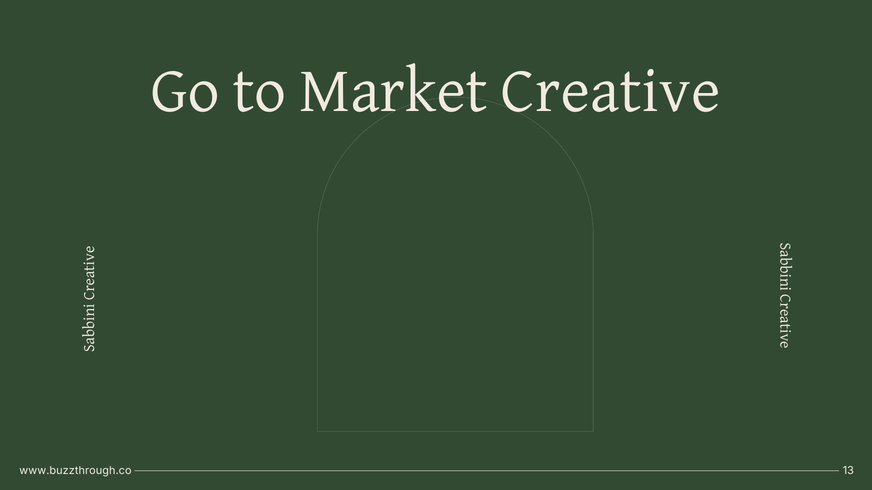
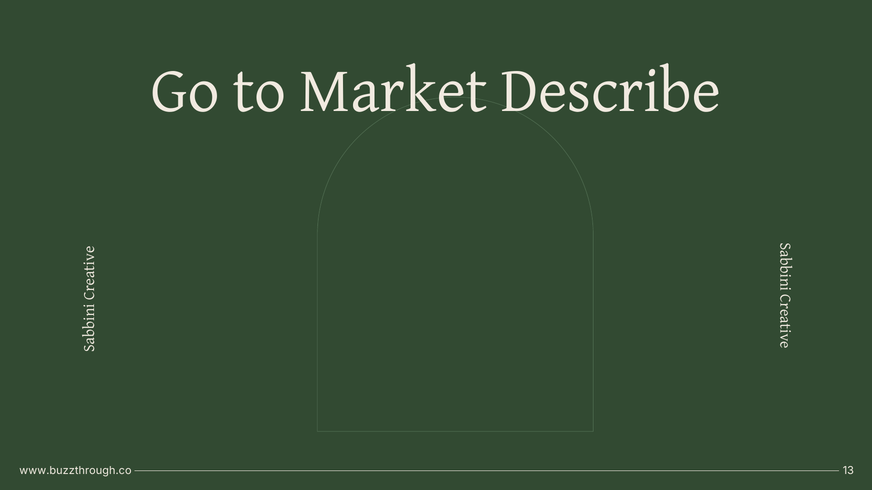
Creative: Creative -> Describe (611, 91)
